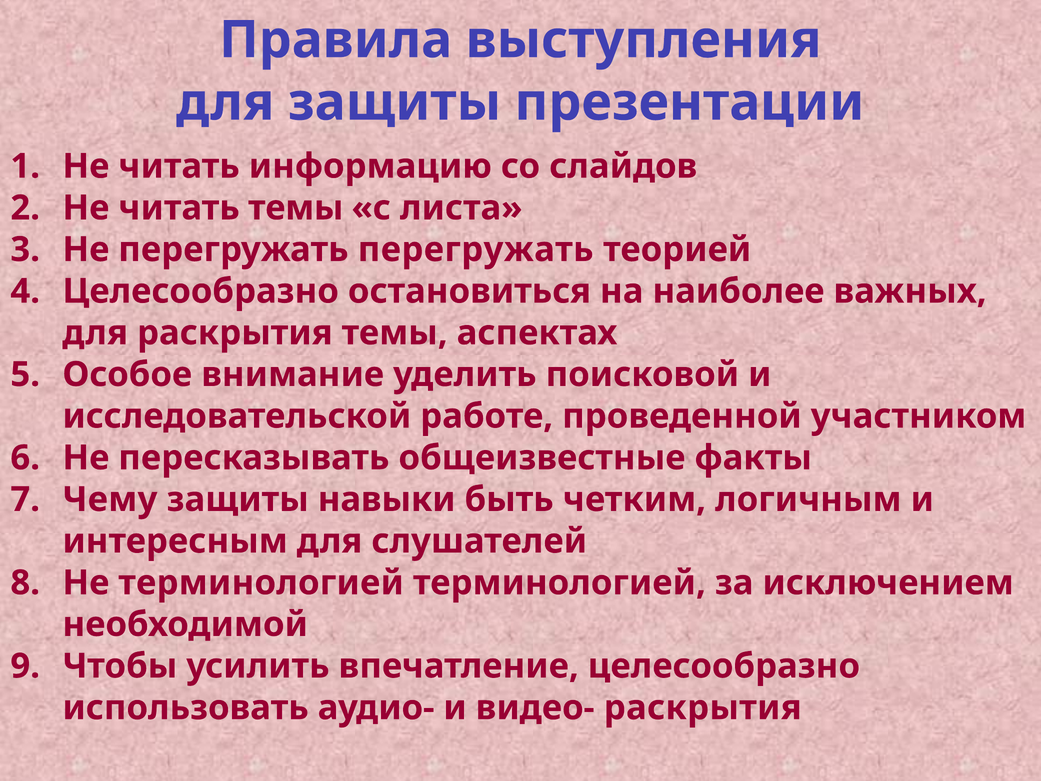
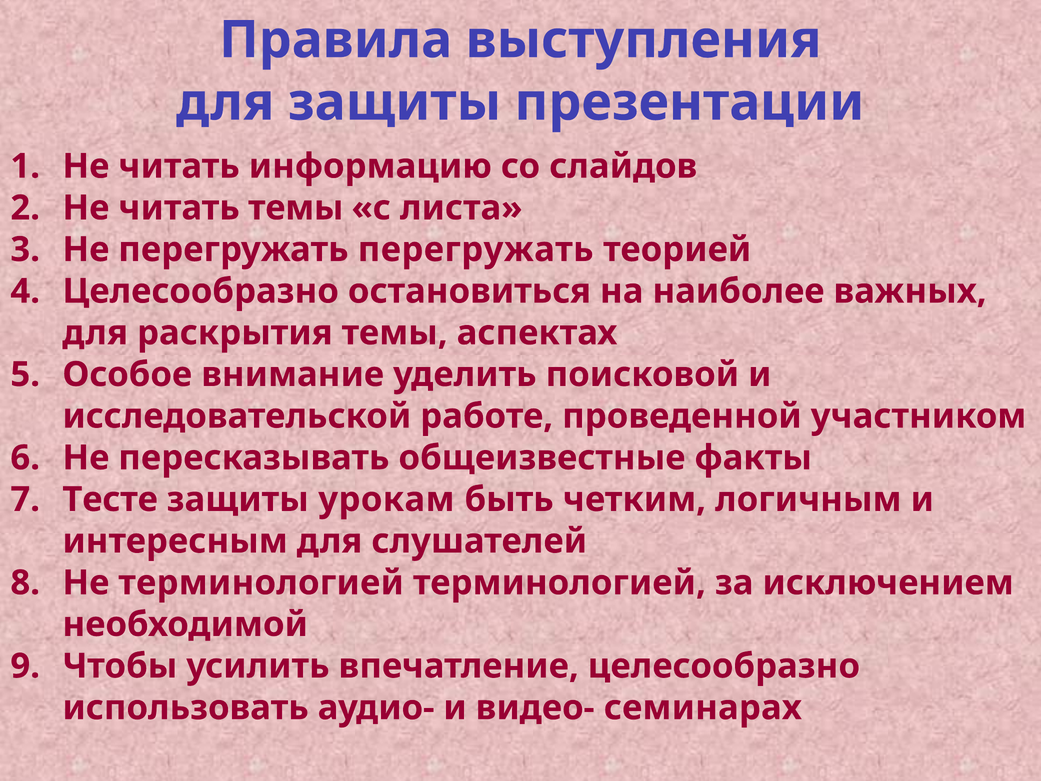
Чему: Чему -> Тесте (110, 499)
навыки: навыки -> урокам (386, 499)
видео- раскрытия: раскрытия -> семинарах (703, 708)
